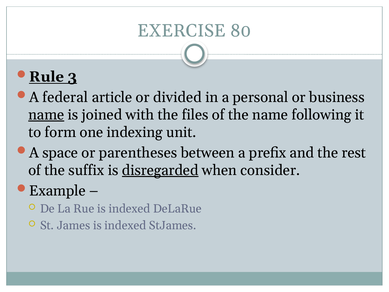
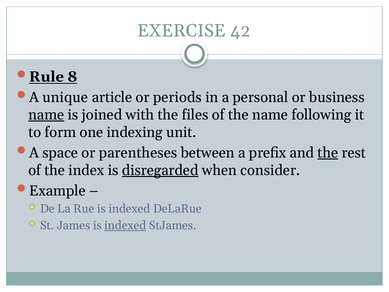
80: 80 -> 42 (241, 31)
3: 3 -> 8 (72, 77)
federal: federal -> unique (65, 97)
divided: divided -> periods (177, 97)
the underline: none -> present (328, 153)
suffix: suffix -> index (86, 170)
indexed underline: none -> present (125, 225)
